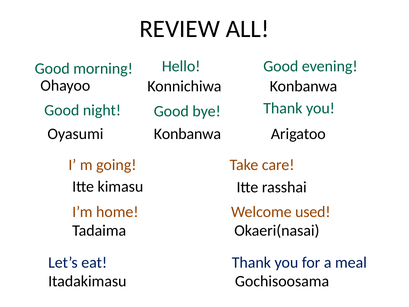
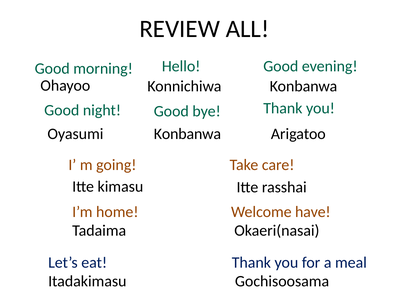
used: used -> have (313, 212)
